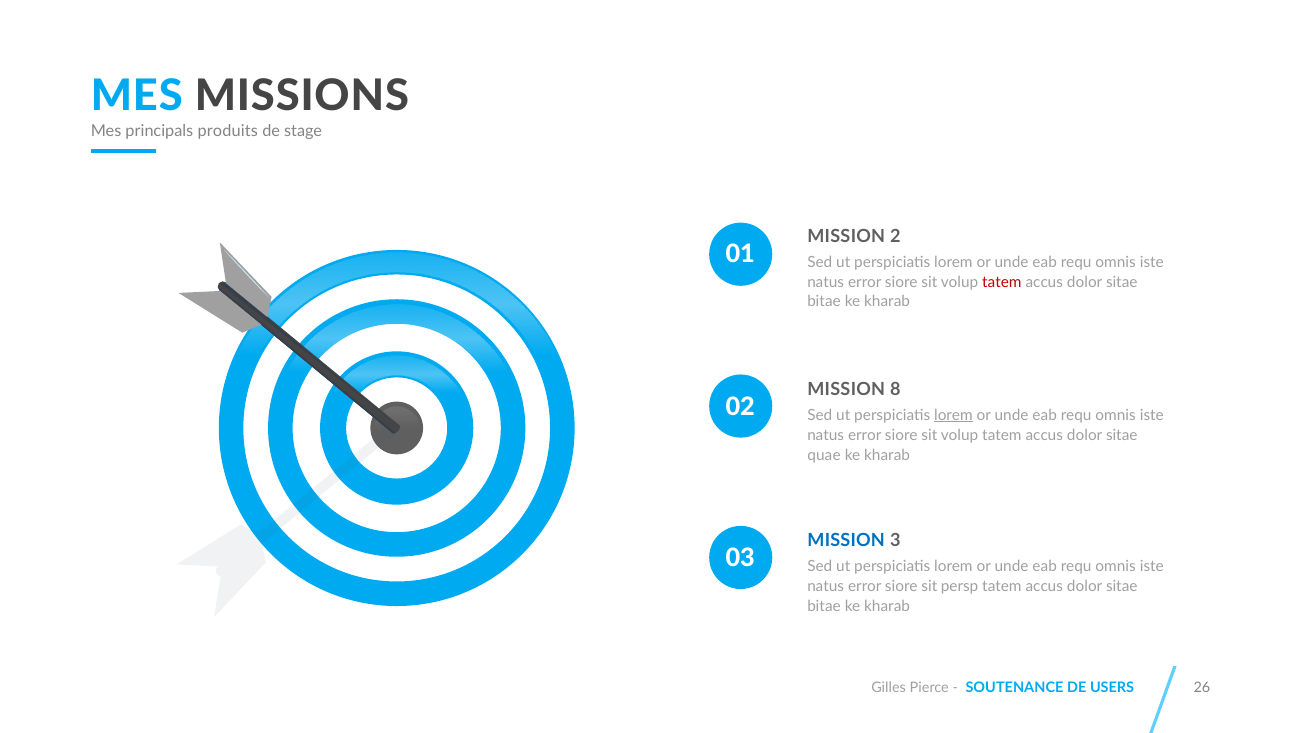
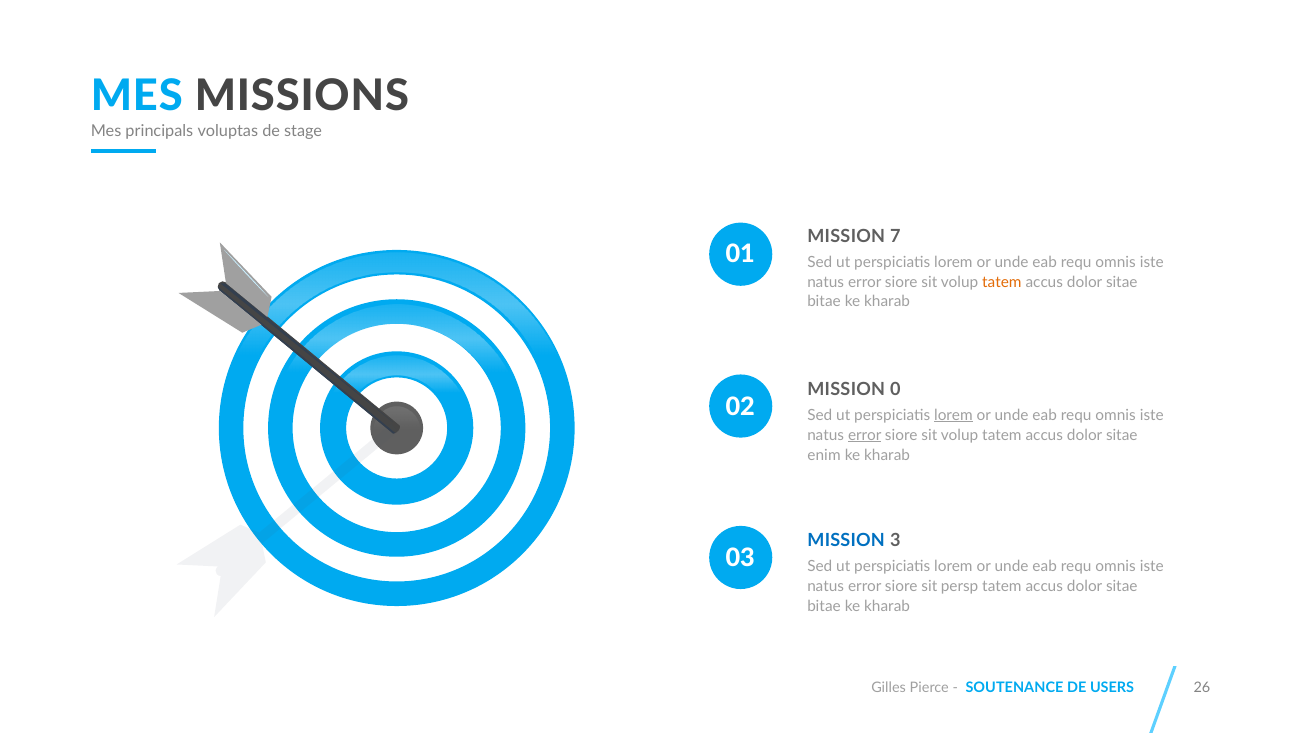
produits: produits -> voluptas (228, 131)
2: 2 -> 7 (895, 236)
tatem colour: red -> orange (1002, 282)
8: 8 -> 0 (895, 389)
error underline: none -> present (865, 435)
quae: quae -> enim (824, 455)
